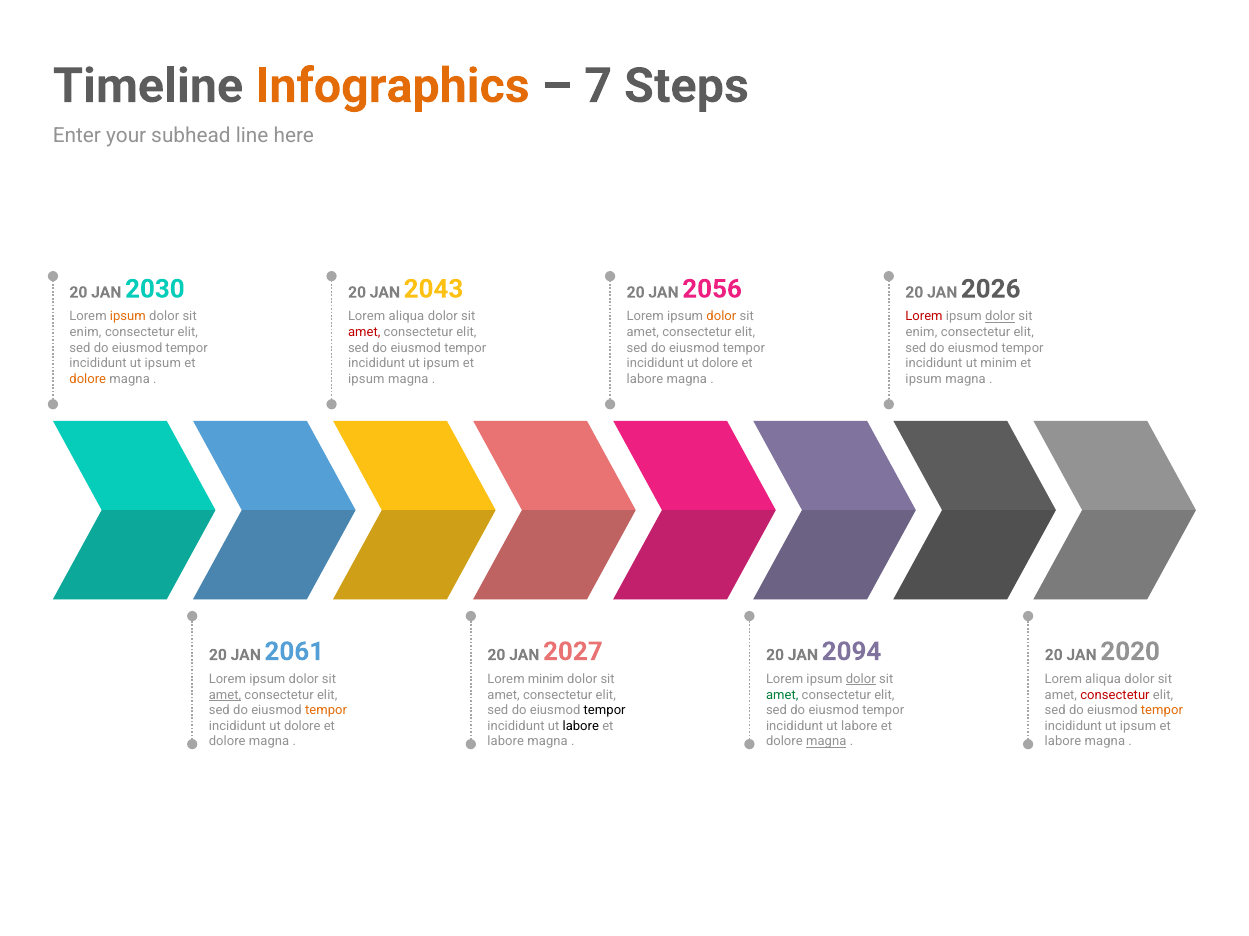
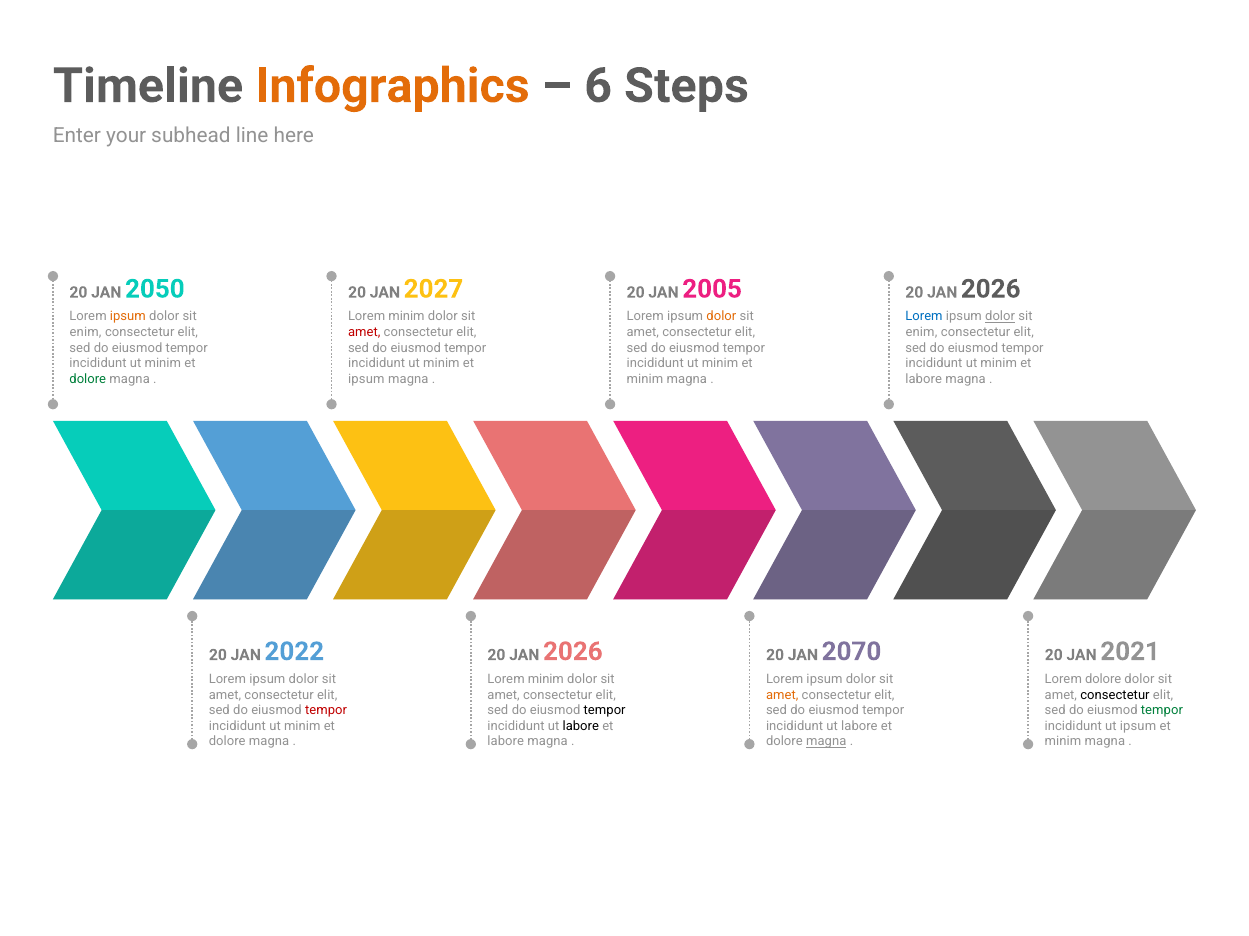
7: 7 -> 6 (598, 86)
2030: 2030 -> 2050 (155, 289)
2043: 2043 -> 2027 (433, 289)
2056: 2056 -> 2005 (712, 289)
aliqua: aliqua -> minim (407, 317)
Lorem colour: red -> blue (924, 317)
ipsum: ipsum -> minim (163, 364)
ipsum: ipsum -> minim (441, 364)
dolore: dolore -> minim (720, 364)
dolore colour: orange -> green (88, 379)
labore: labore -> minim (645, 379)
ipsum: ipsum -> labore (924, 379)
2061: 2061 -> 2022 (294, 652)
2027: 2027 -> 2026 (573, 652)
2094: 2094 -> 2070 (851, 652)
2020: 2020 -> 2021 (1130, 652)
dolor underline: present -> none (861, 680)
aliqua: aliqua -> dolore (1103, 680)
amet underline: present -> none (225, 695)
amet colour: green -> orange (782, 695)
consectetur colour: red -> black (1115, 695)
tempor colour: orange -> red (326, 711)
tempor colour: orange -> green (1162, 711)
dolore: dolore -> minim (302, 727)
labore: labore -> minim (1063, 742)
